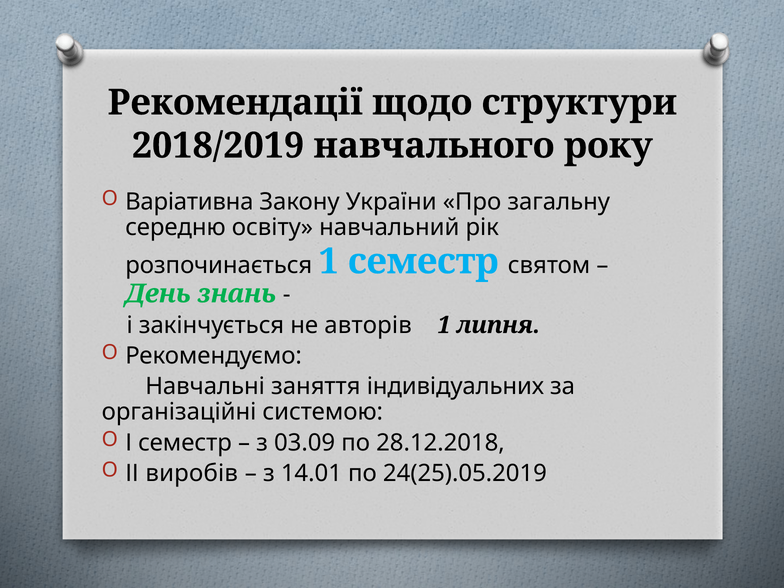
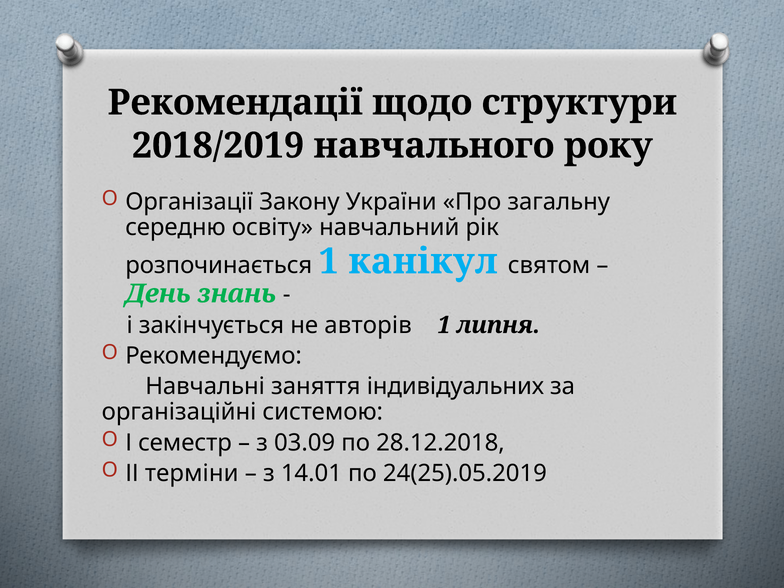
Варіативна: Варіативна -> Організації (189, 202)
1 семестр: семестр -> канікул (423, 261)
виробів: виробів -> терміни (192, 473)
